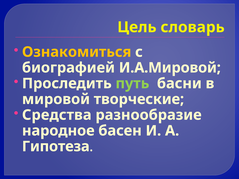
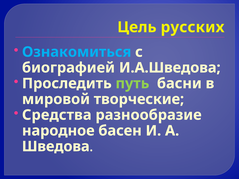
словарь: словарь -> русских (193, 27)
Ознакомиться colour: yellow -> light blue (77, 52)
И.А.Мировой: И.А.Мировой -> И.А.Шведова (170, 68)
Гипотеза: Гипотеза -> Шведова (56, 147)
